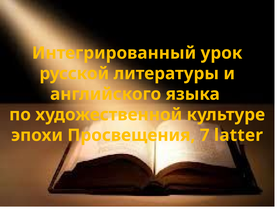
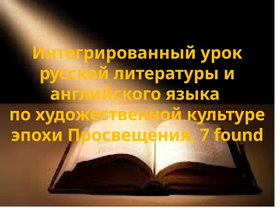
latter: latter -> found (239, 135)
